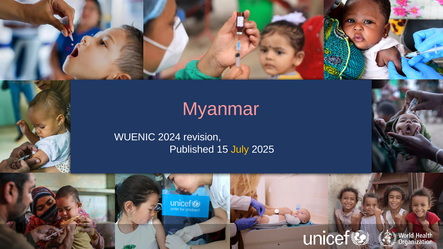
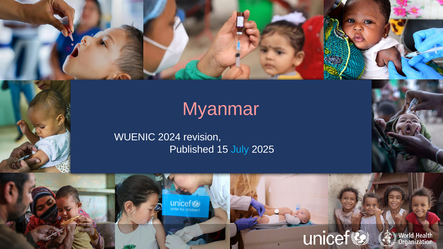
July colour: yellow -> light blue (240, 150)
